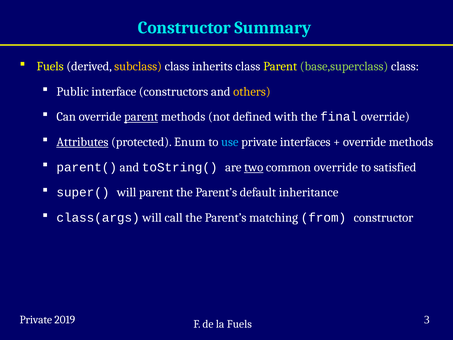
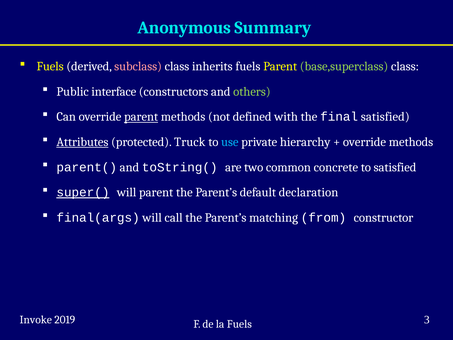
Constructor: Constructor -> Anonymous (184, 28)
subclass colour: yellow -> pink (138, 66)
inherits class: class -> fuels (248, 66)
others colour: yellow -> light green (252, 92)
final override: override -> satisfied (385, 117)
Enum: Enum -> Truck (190, 142)
interfaces: interfaces -> hierarchy (305, 142)
two underline: present -> none (254, 167)
common override: override -> concrete (336, 167)
super( underline: none -> present (83, 192)
inheritance: inheritance -> declaration (309, 192)
class(args: class(args -> final(args (98, 217)
Private: Private -> Invoke (36, 319)
